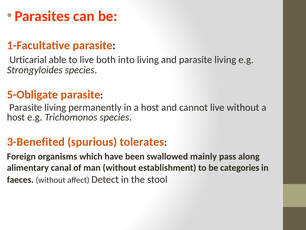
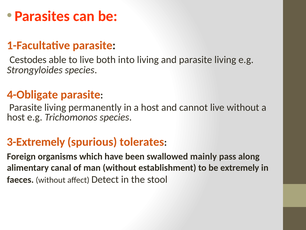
Urticarial: Urticarial -> Cestodes (28, 60)
5-Obligate: 5-Obligate -> 4-Obligate (32, 94)
3-Benefited: 3-Benefited -> 3-Extremely (36, 142)
categories: categories -> extremely (240, 167)
